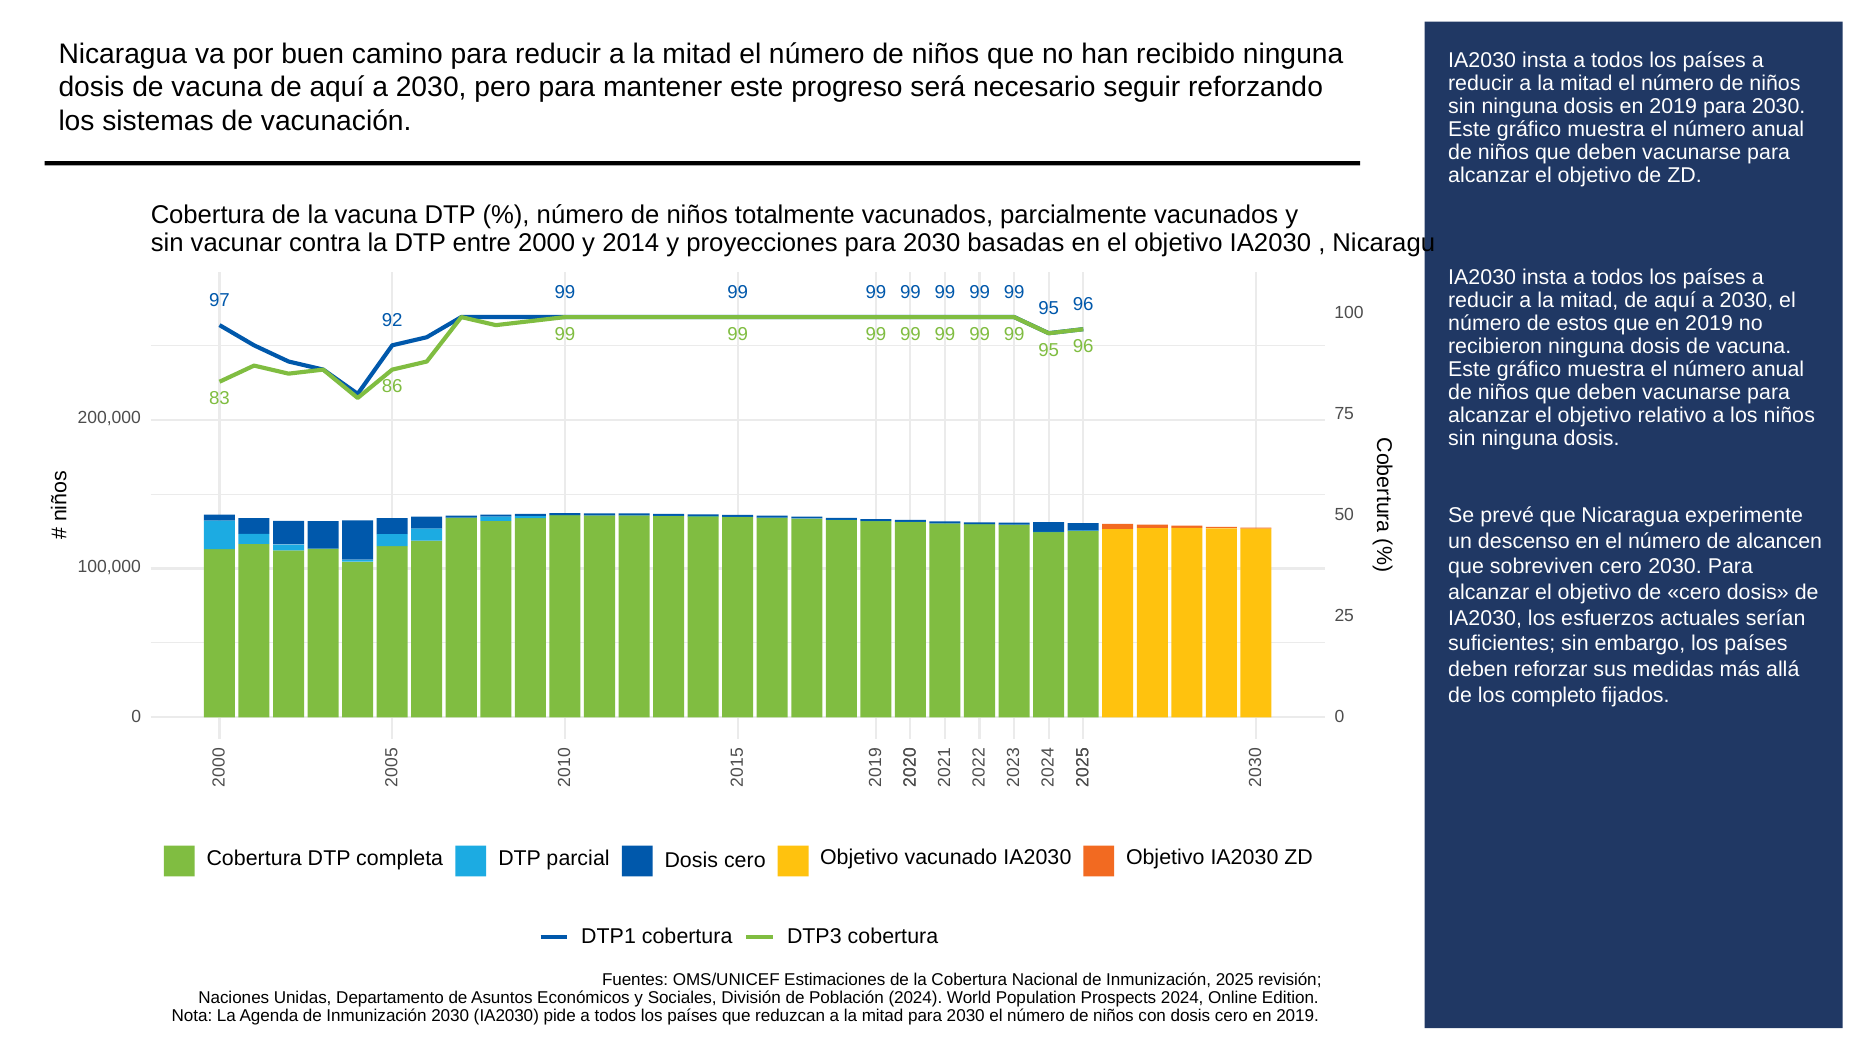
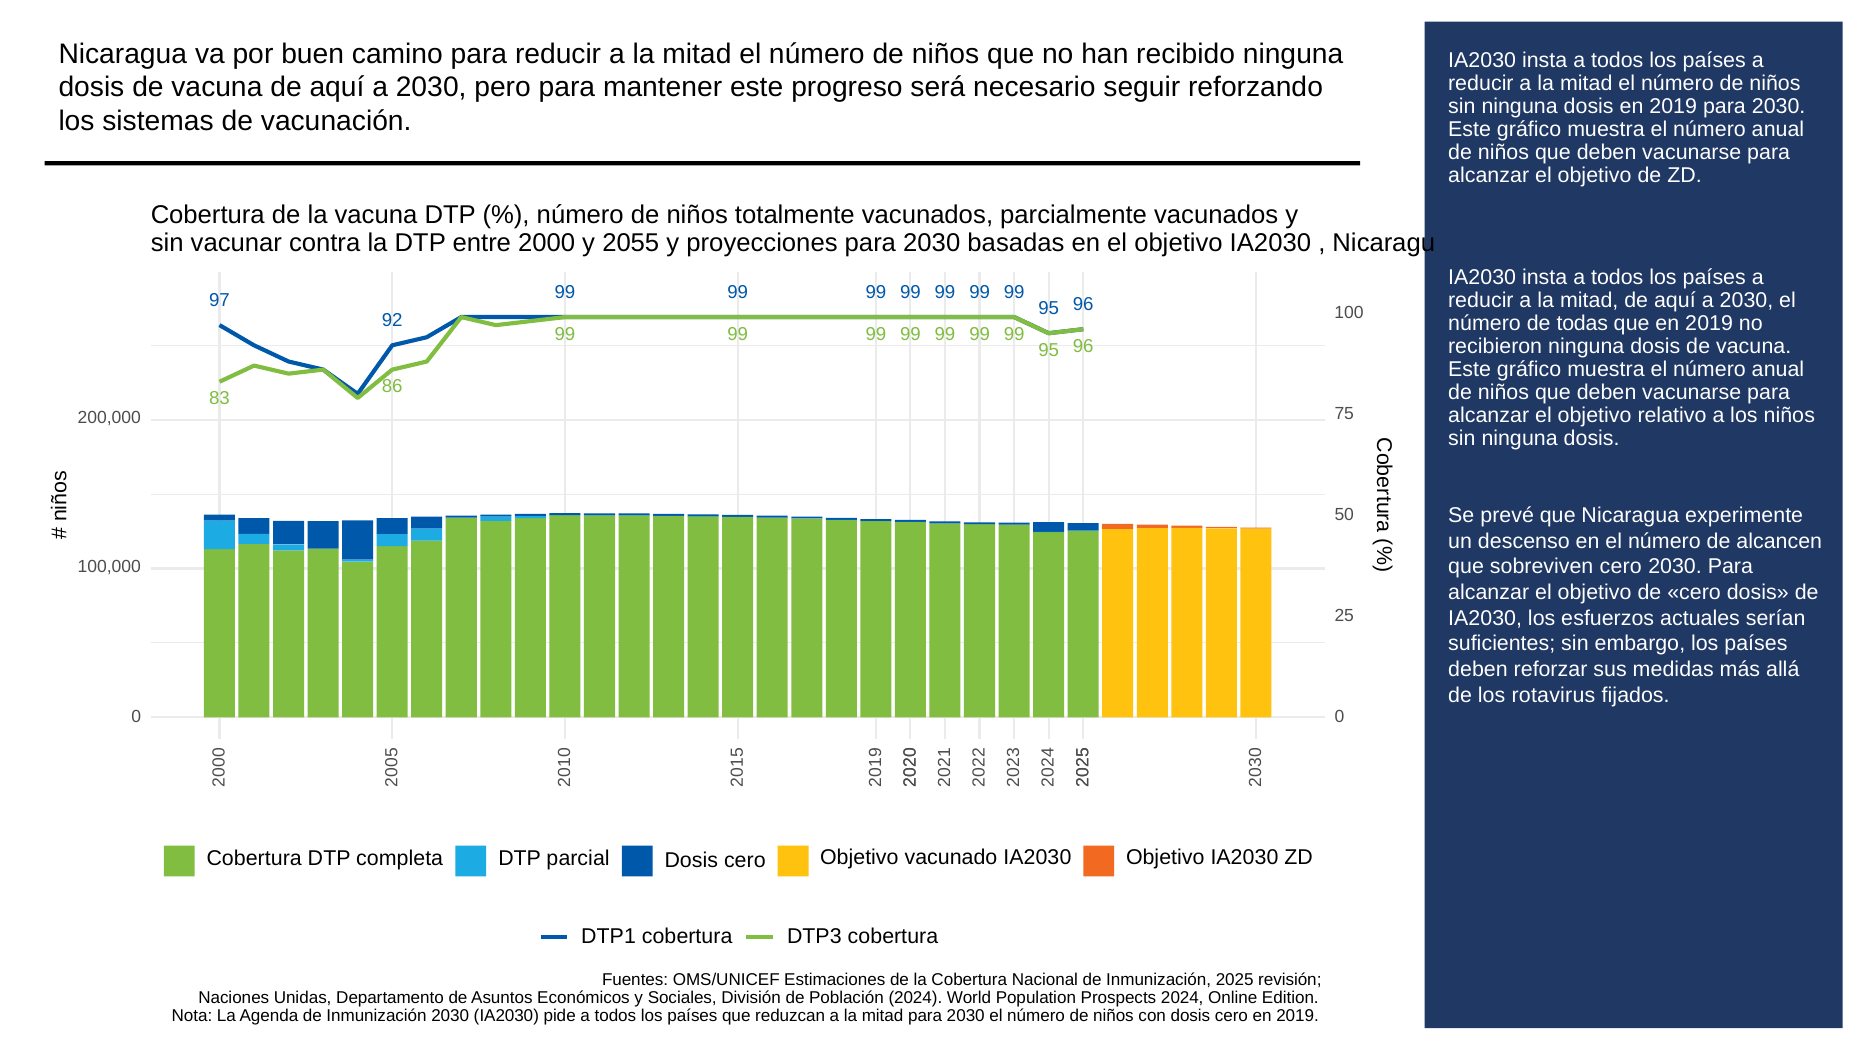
2014: 2014 -> 2055 (631, 243)
estos: estos -> todas (1582, 323)
completo: completo -> rotavirus (1553, 695)
